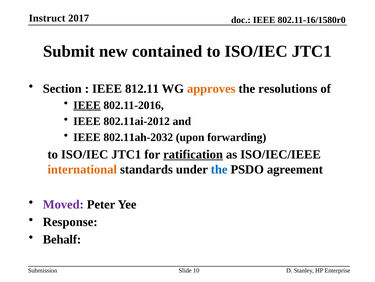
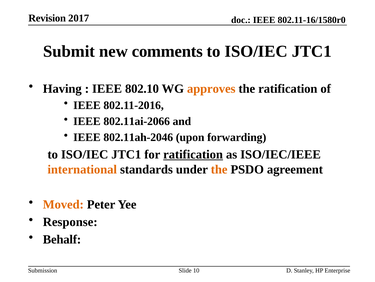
Instruct: Instruct -> Revision (47, 18)
contained: contained -> comments (167, 51)
Section: Section -> Having (62, 88)
812.11: 812.11 -> 802.10 (142, 88)
the resolutions: resolutions -> ratification (288, 88)
IEEE underline: present -> none (87, 105)
802.11ai-2012: 802.11ai-2012 -> 802.11ai-2066 (137, 121)
802.11ah-2032: 802.11ah-2032 -> 802.11ah-2046 (138, 137)
the colour: blue -> orange (219, 169)
Moved colour: purple -> orange (63, 204)
